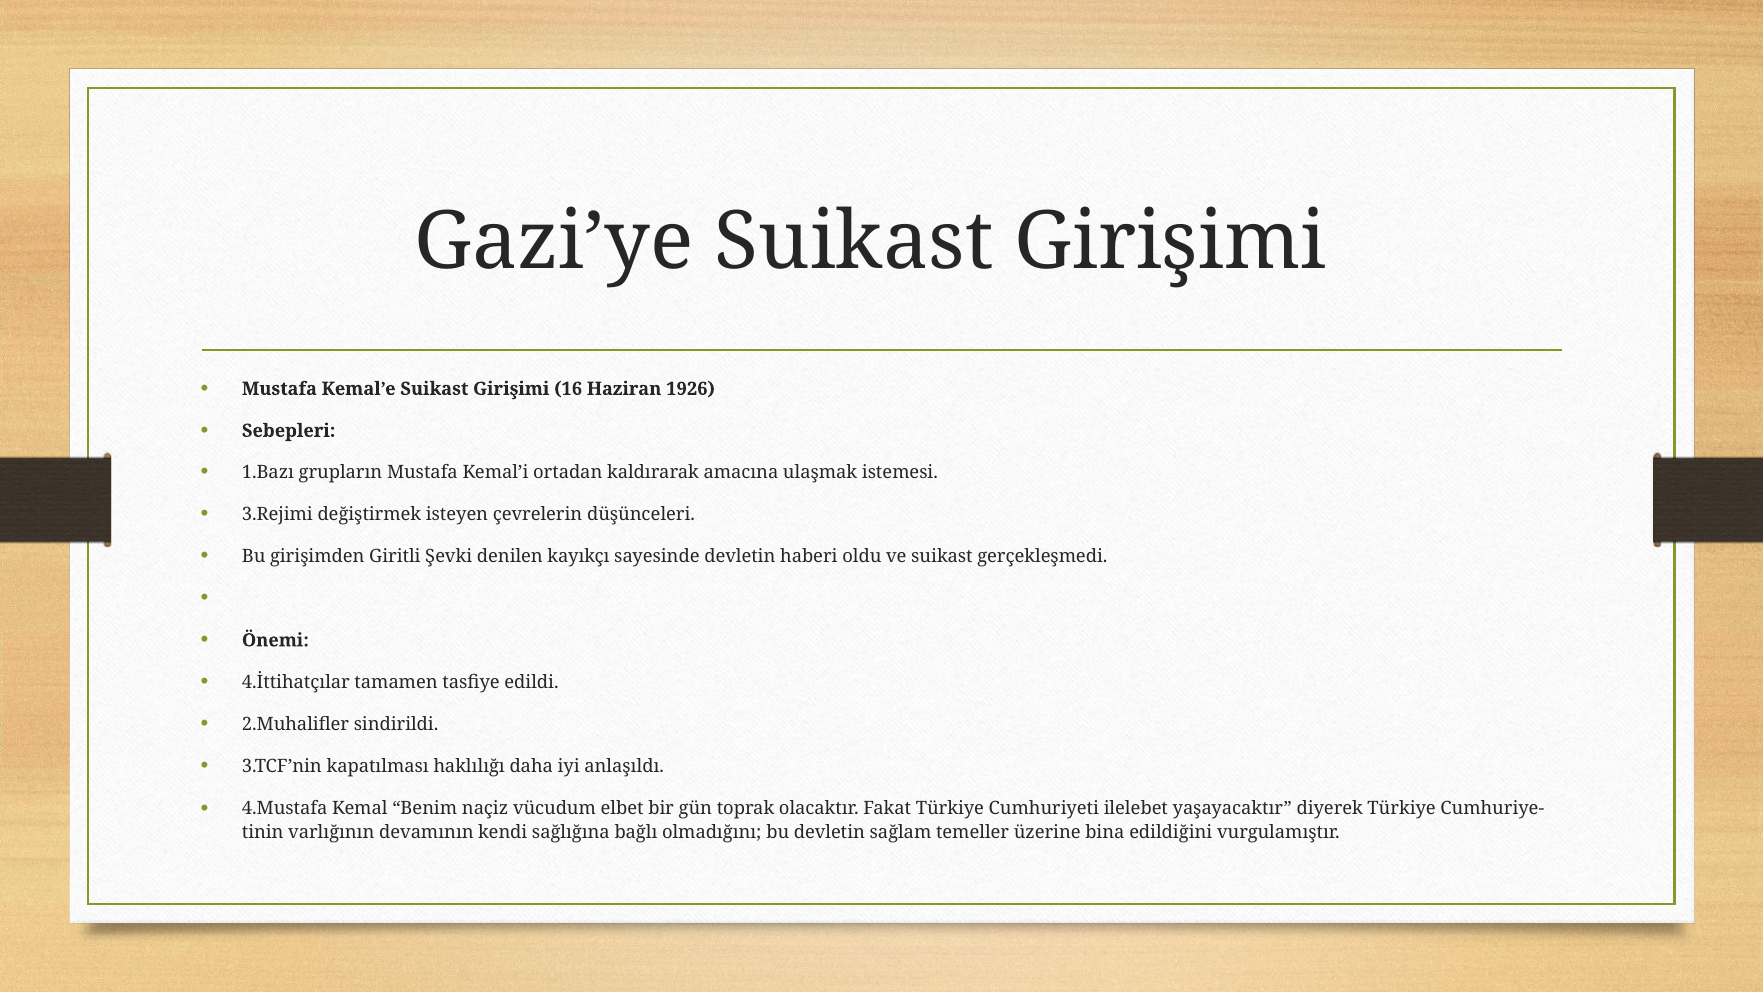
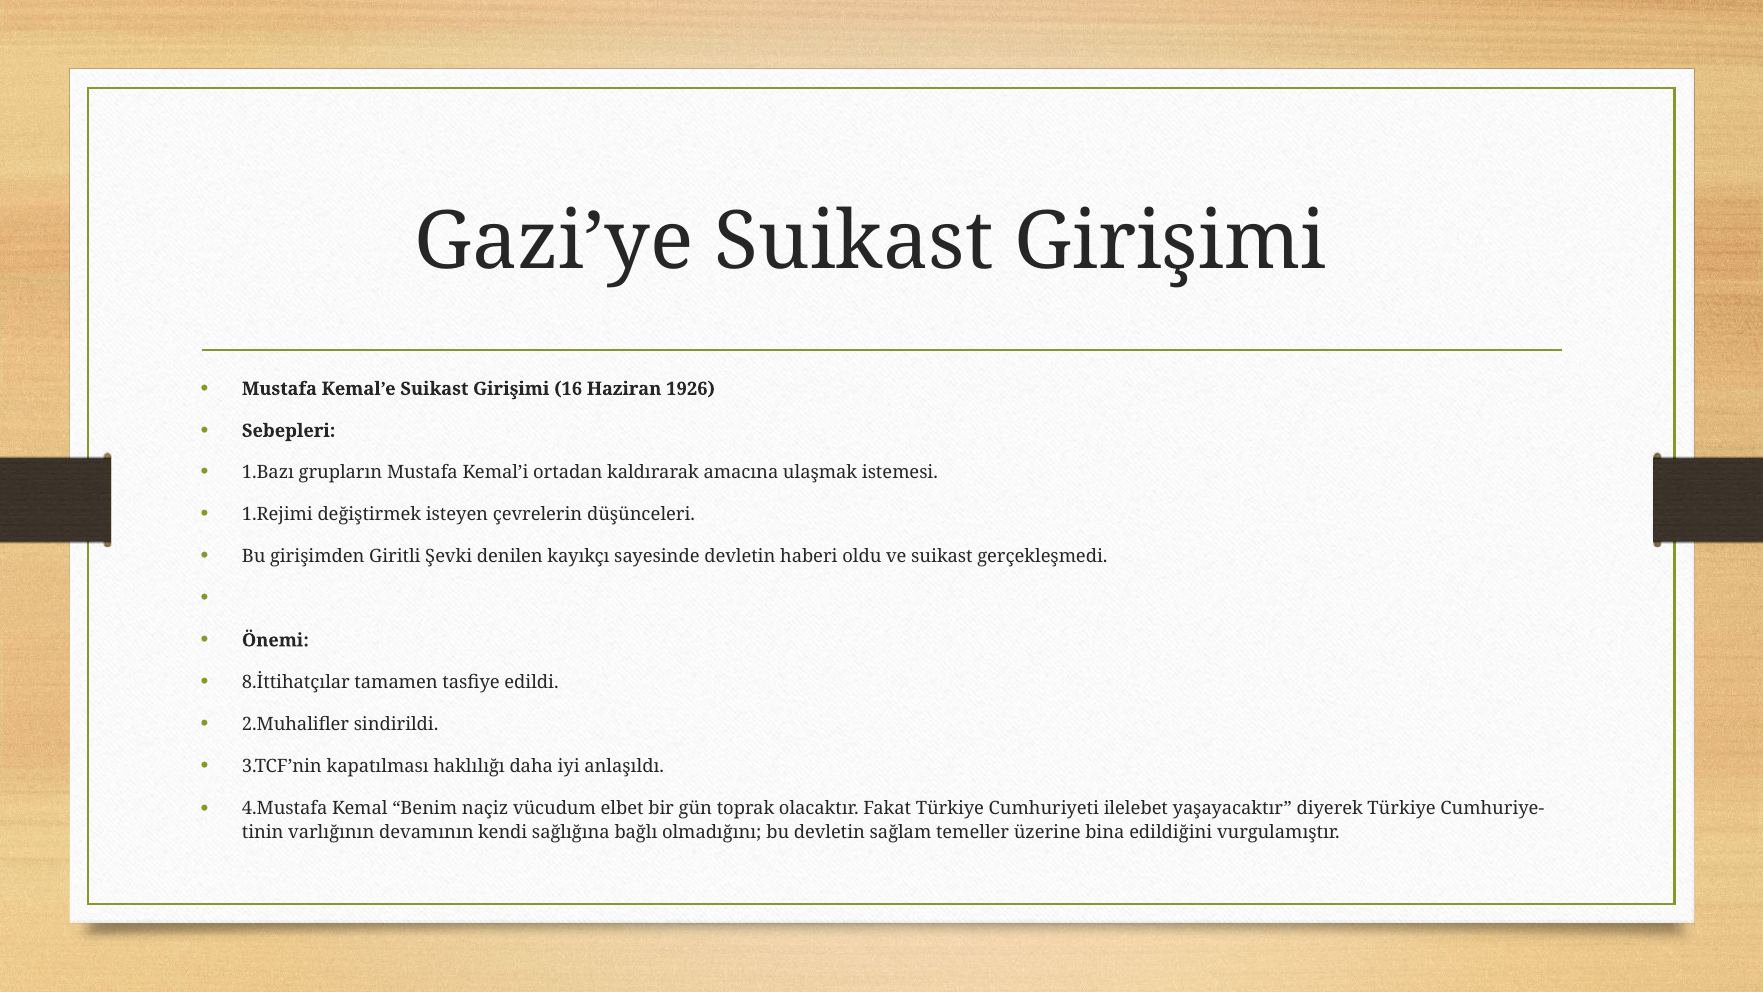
3.Rejimi: 3.Rejimi -> 1.Rejimi (277, 514)
4.İttihatçılar: 4.İttihatçılar -> 8.İttihatçılar (296, 682)
